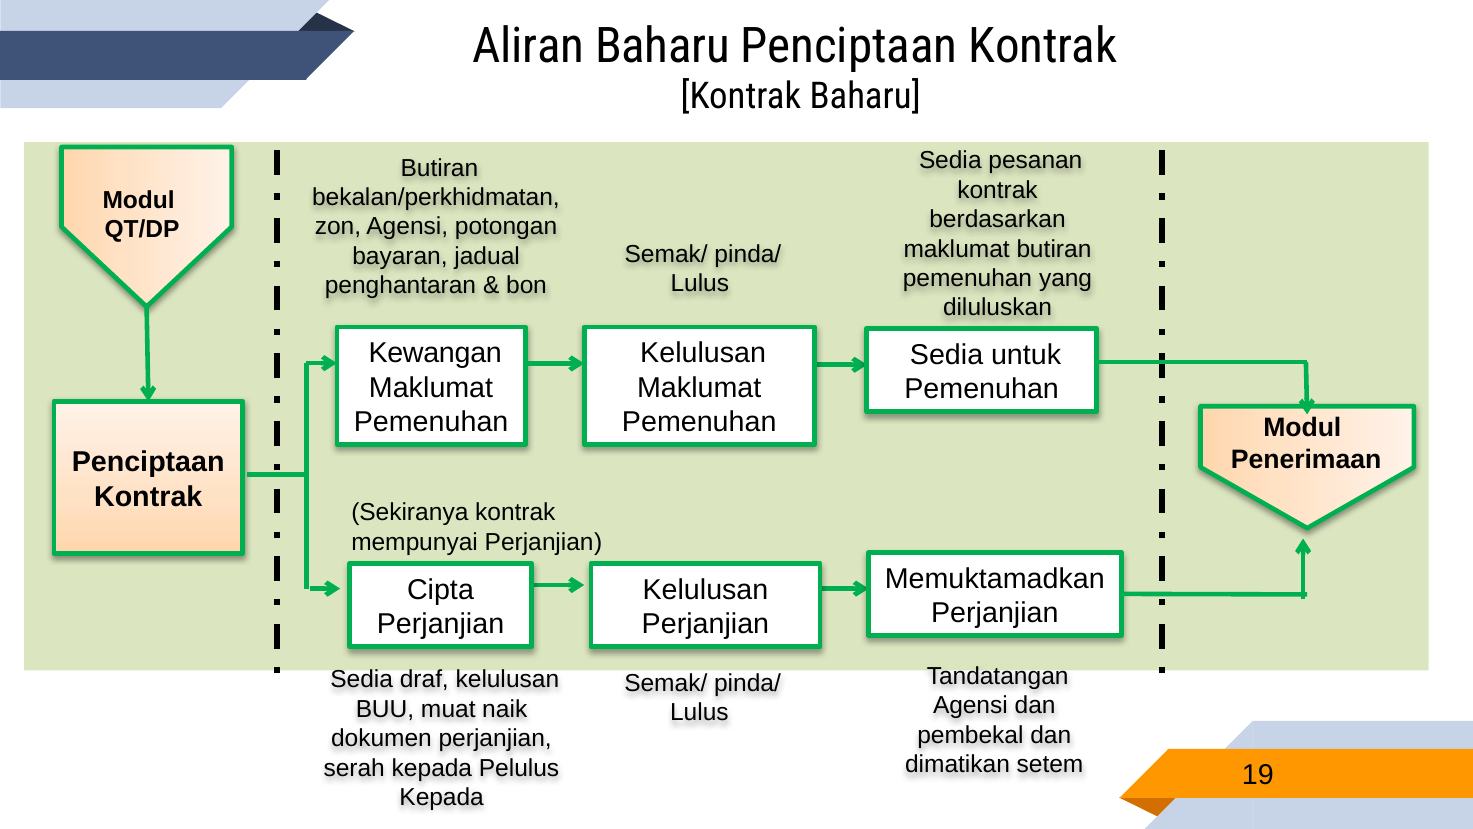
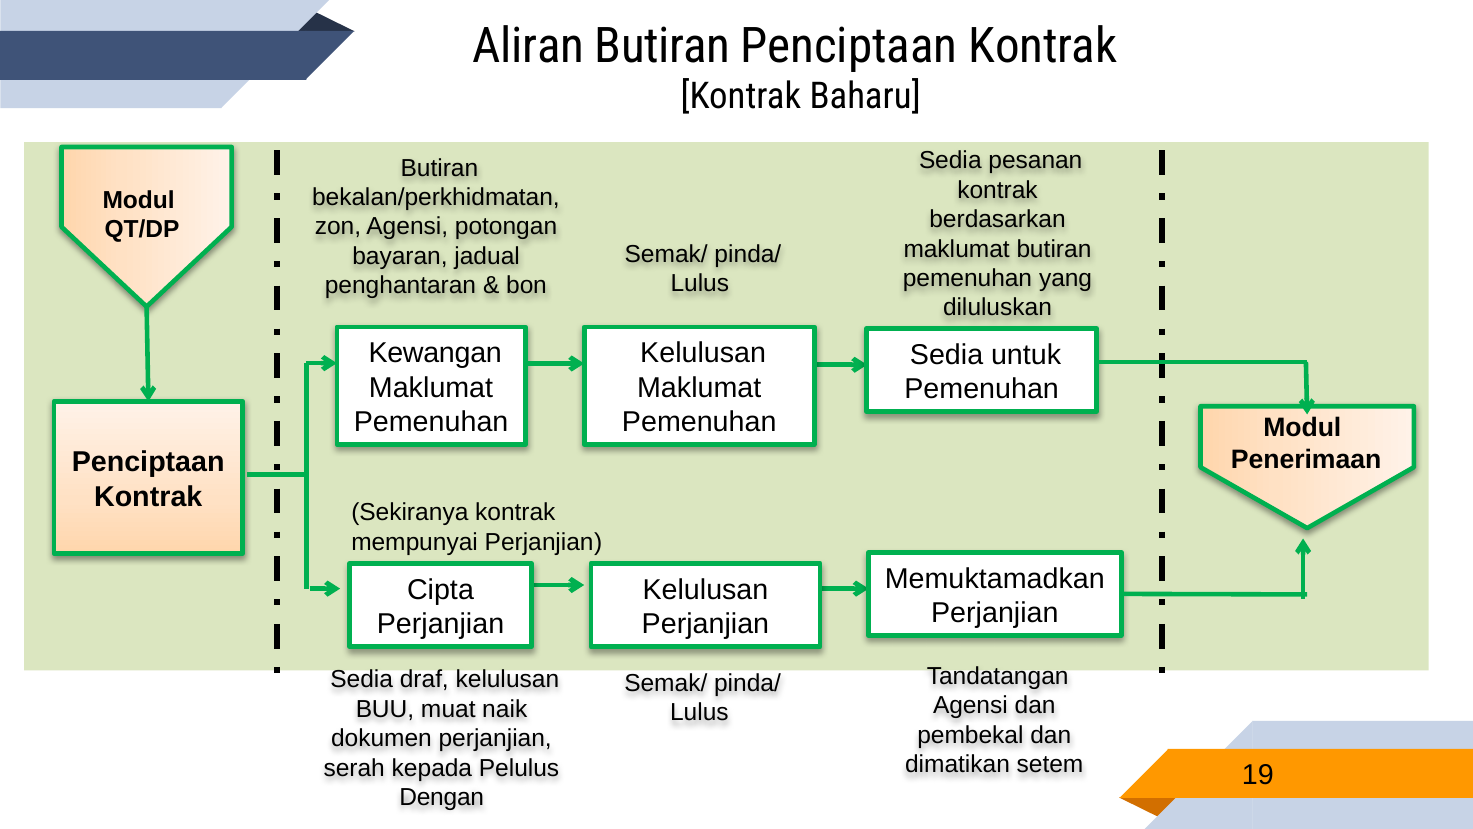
Aliran Baharu: Baharu -> Butiran (663, 46)
Kepada: Kepada -> Dengan (442, 797)
